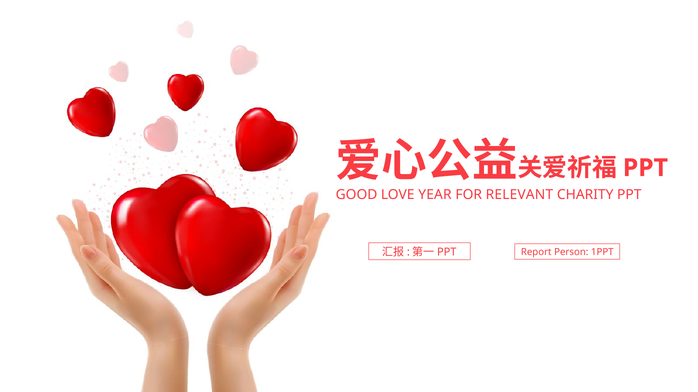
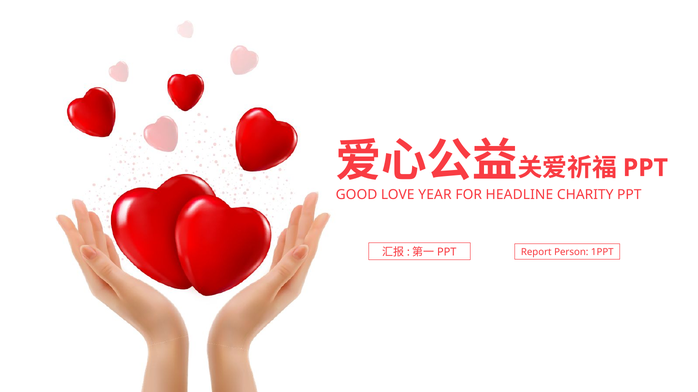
RELEVANT: RELEVANT -> HEADLINE (519, 195)
